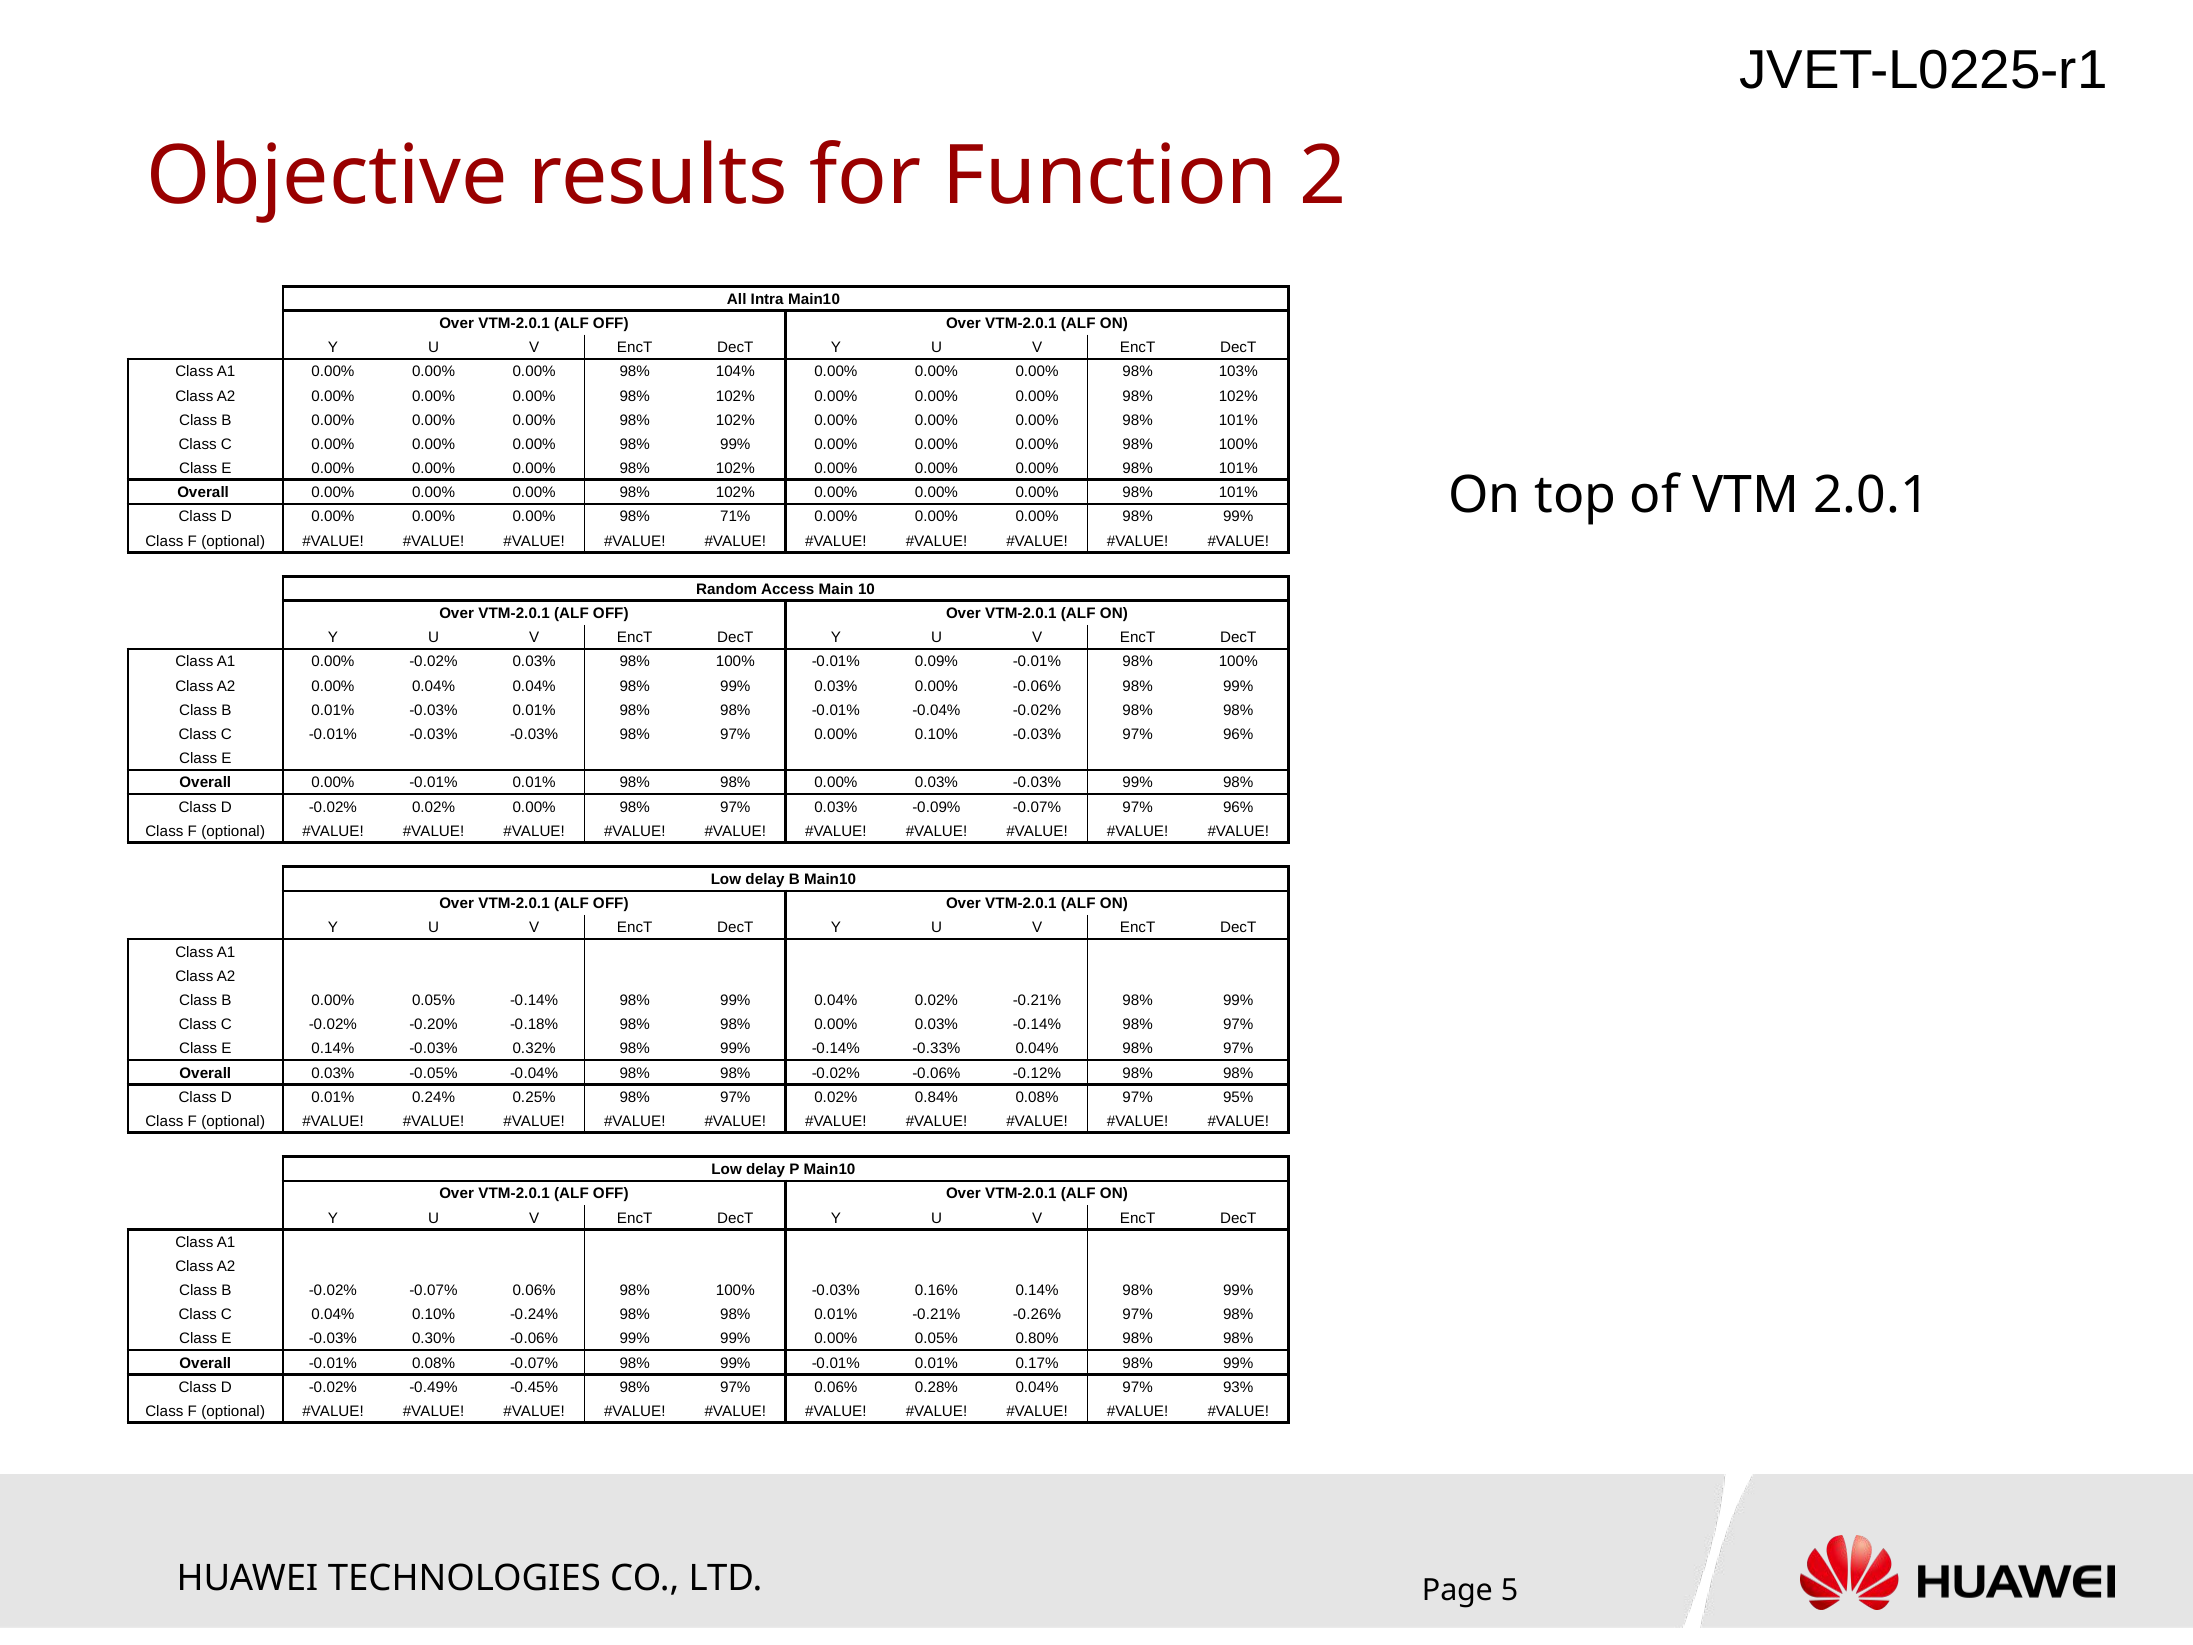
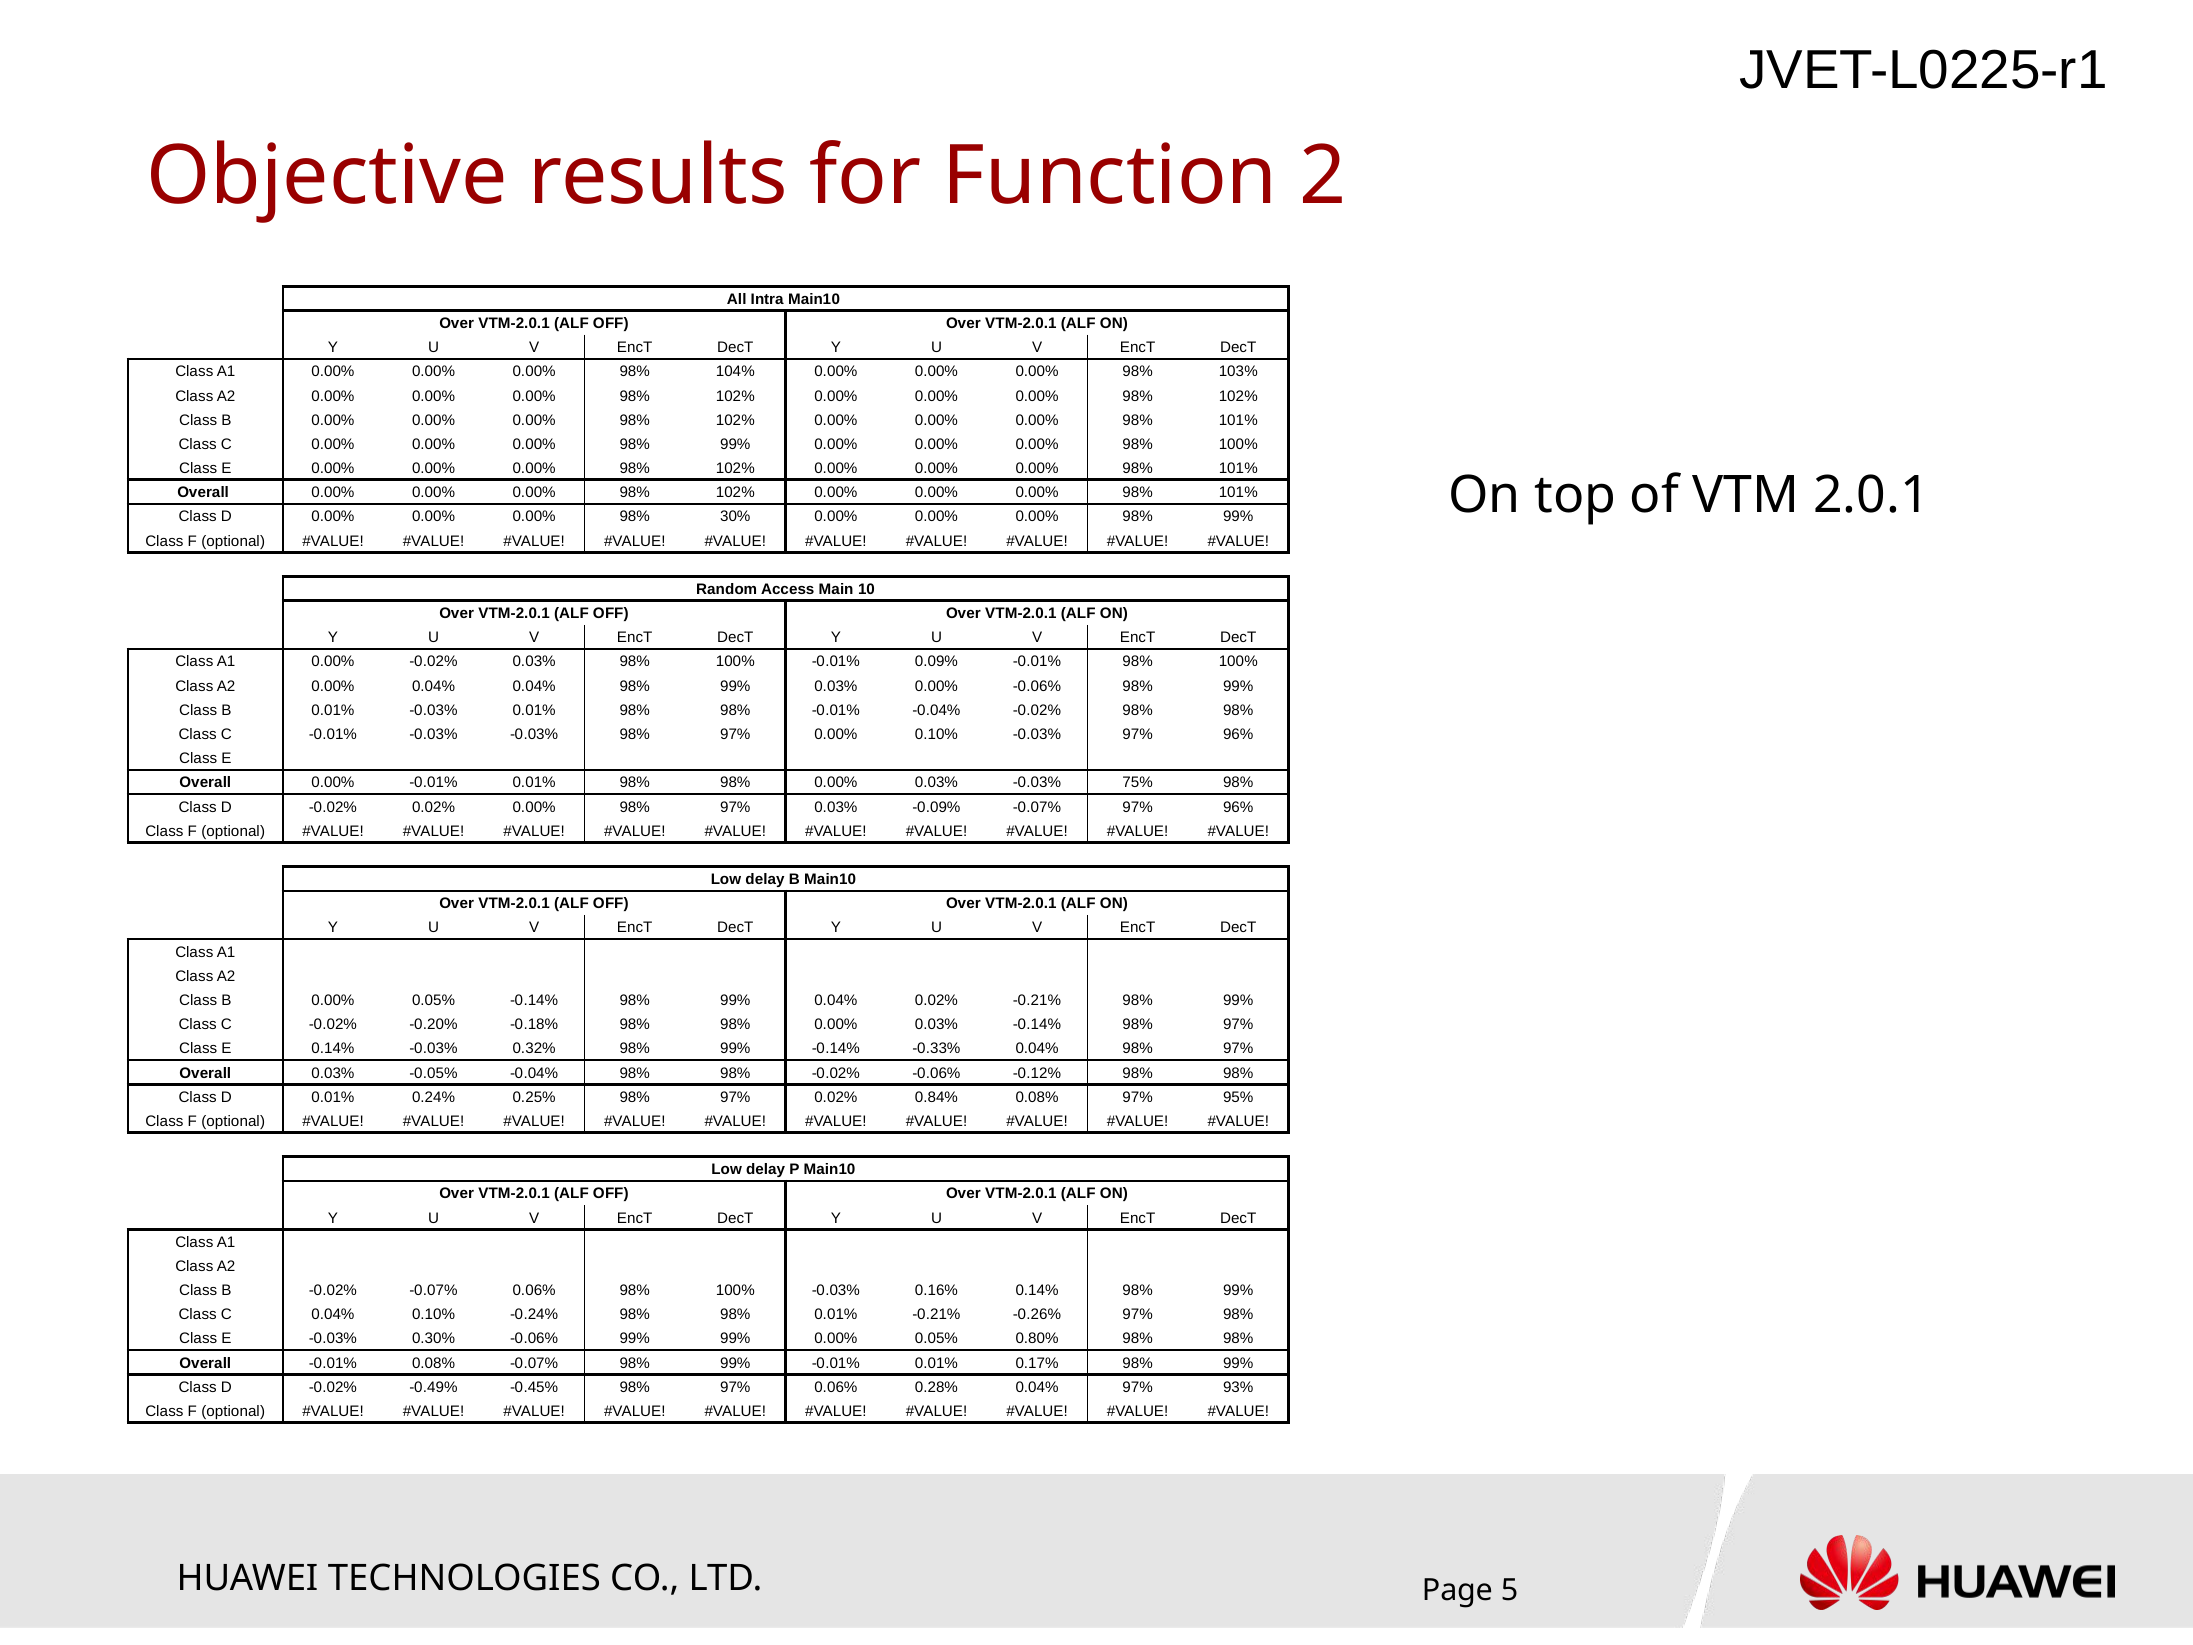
71%: 71% -> 30% (735, 517)
-0.03% 99%: 99% -> 75% (1138, 783)
